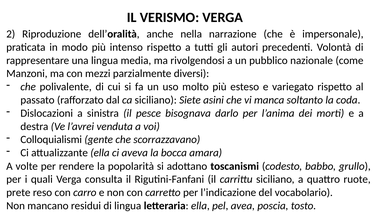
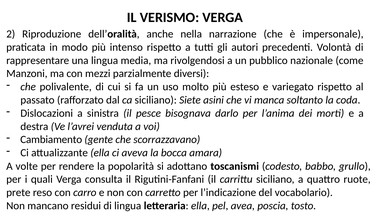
Colloquialismi: Colloquialismi -> Cambiamento (51, 140)
